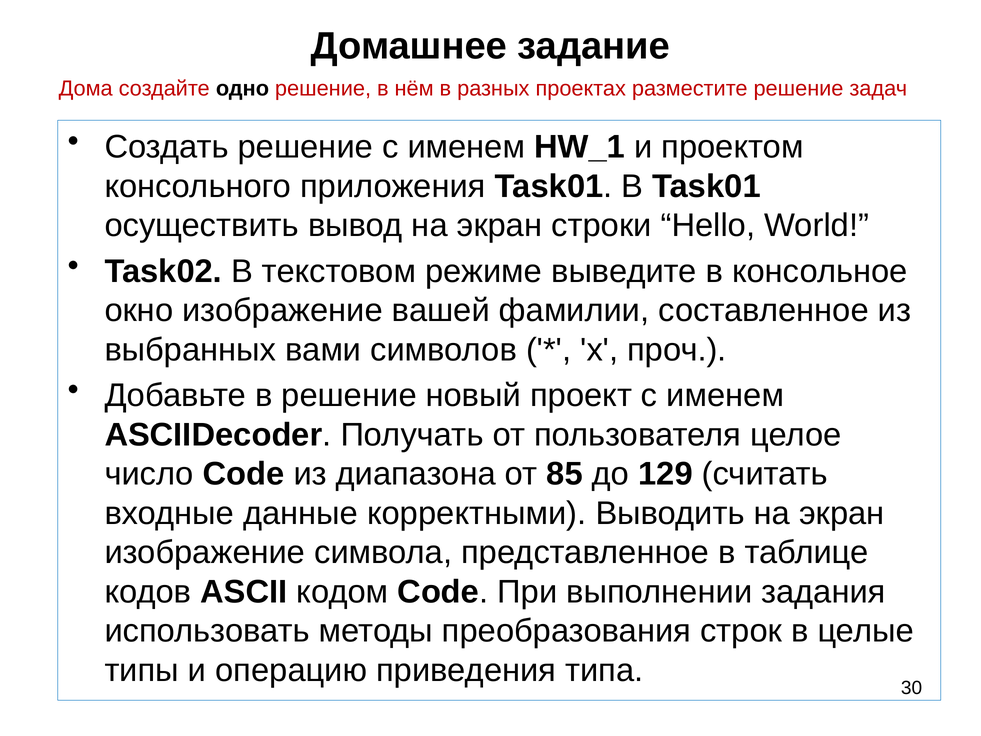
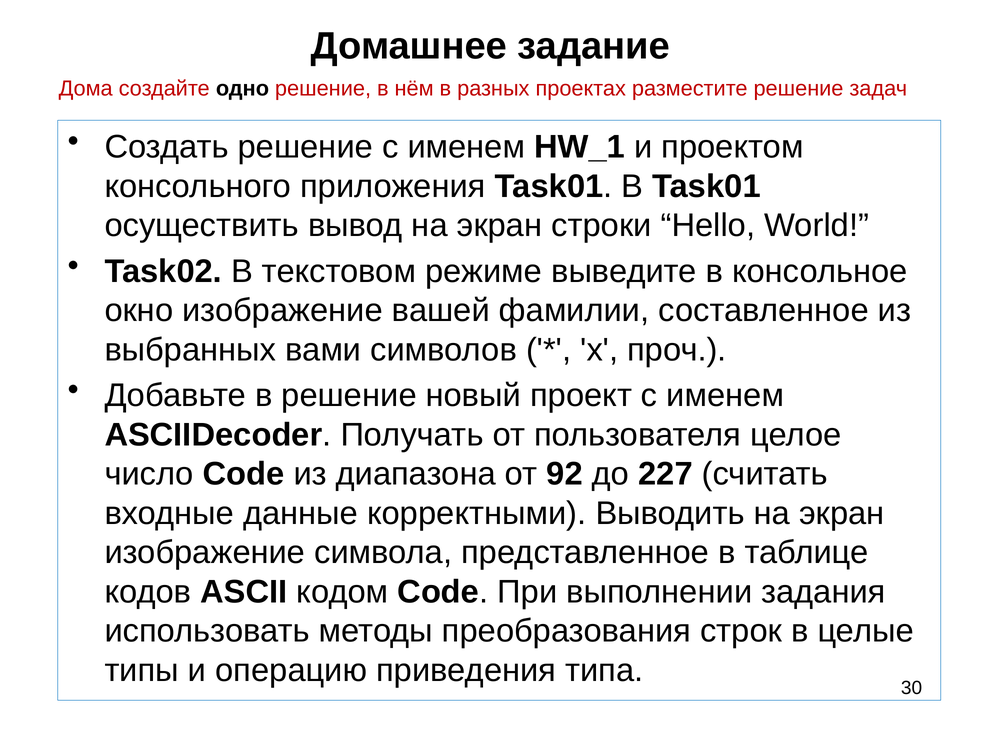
85: 85 -> 92 (565, 474)
129: 129 -> 227 (665, 474)
